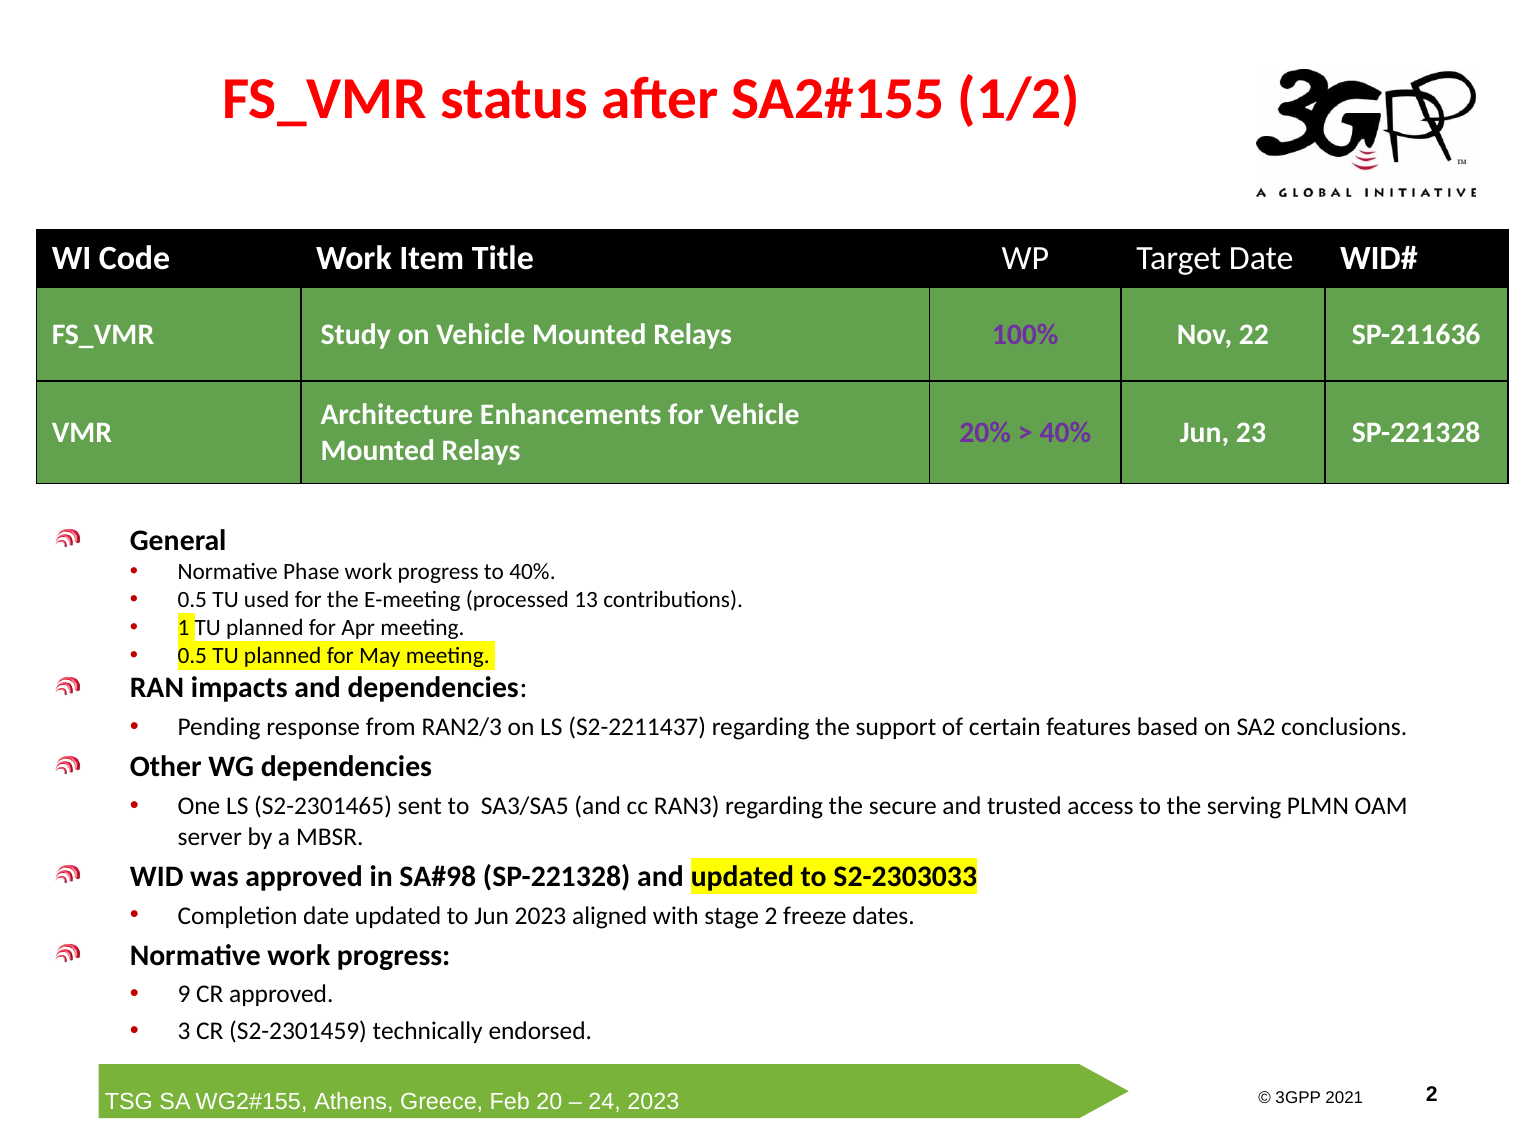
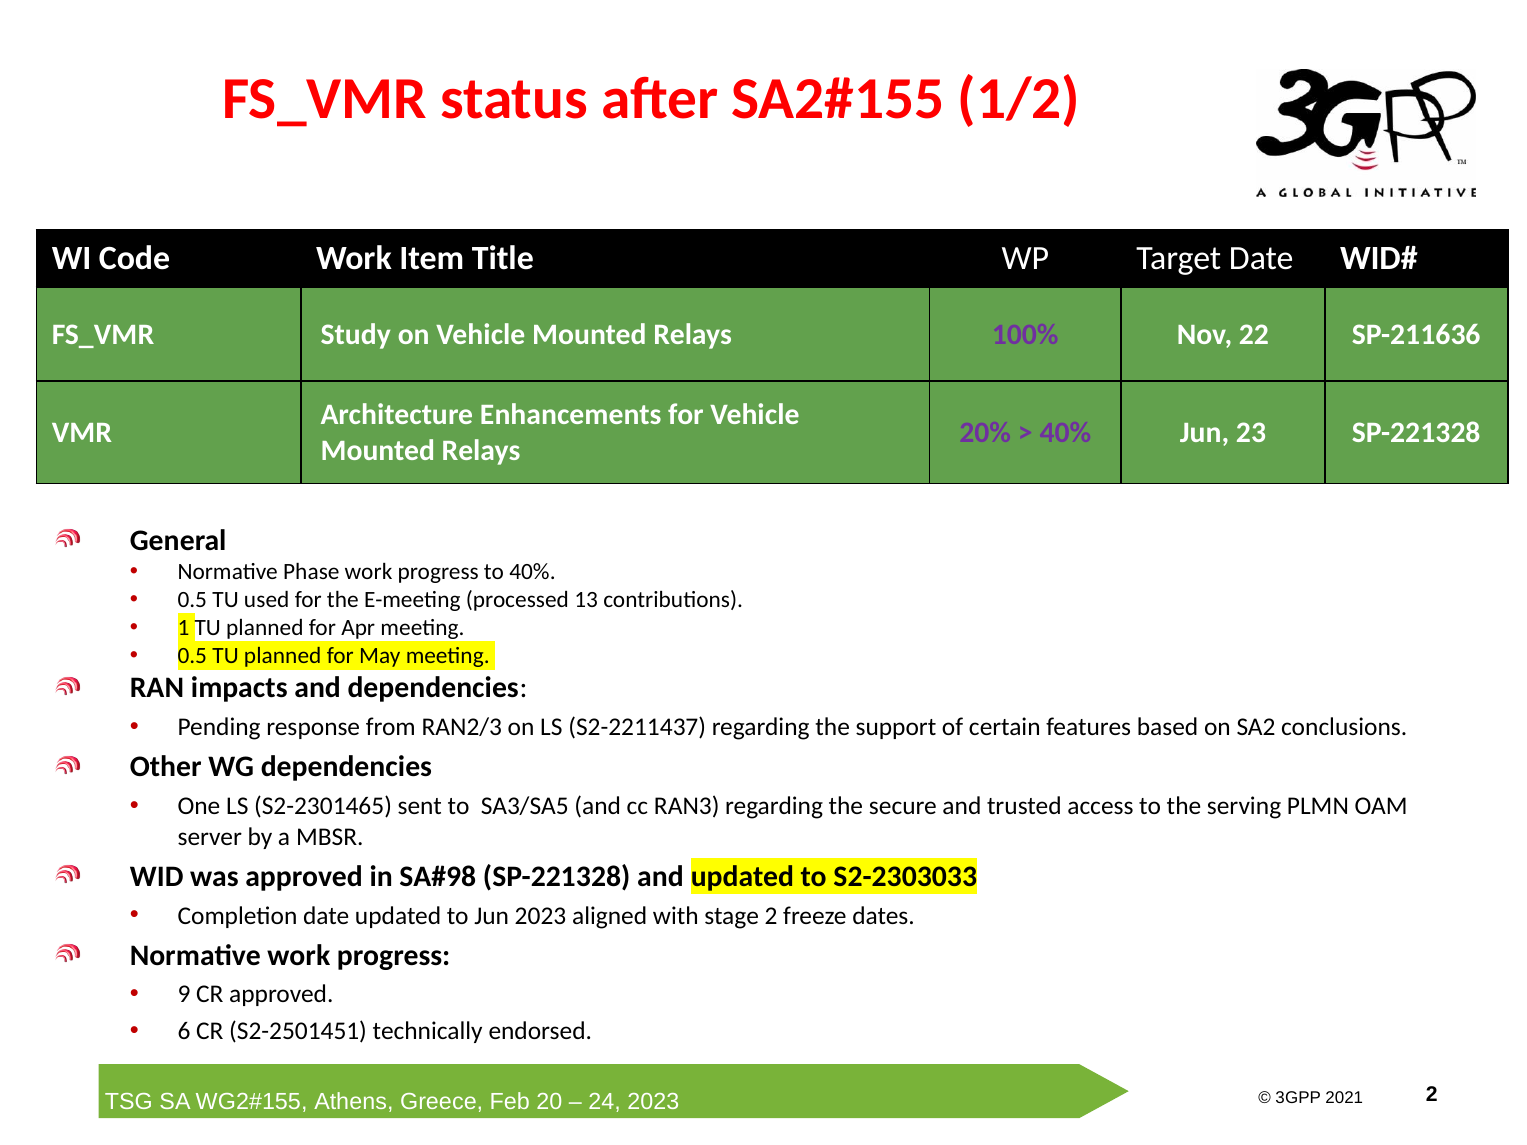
3: 3 -> 6 (184, 1032)
S2-2301459: S2-2301459 -> S2-2501451 (298, 1032)
